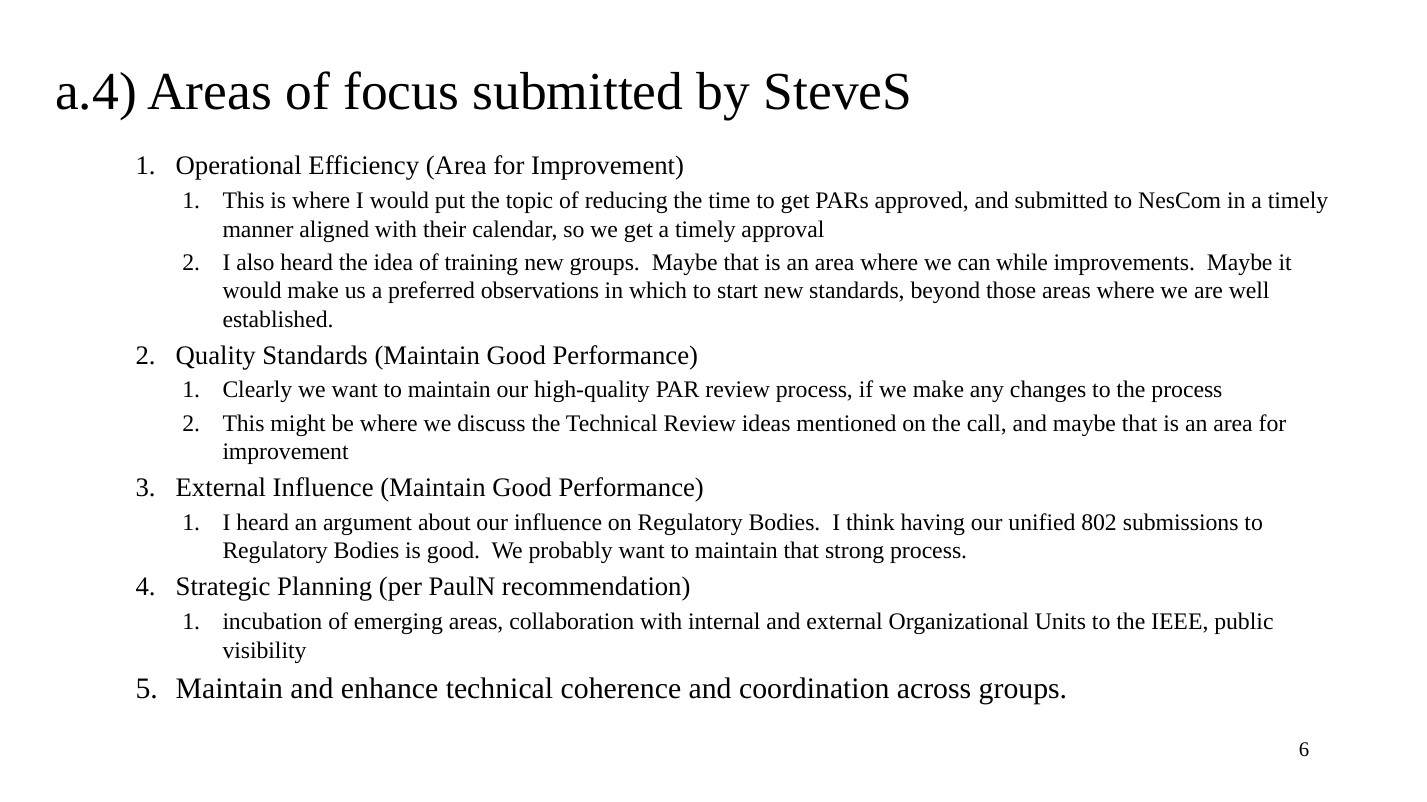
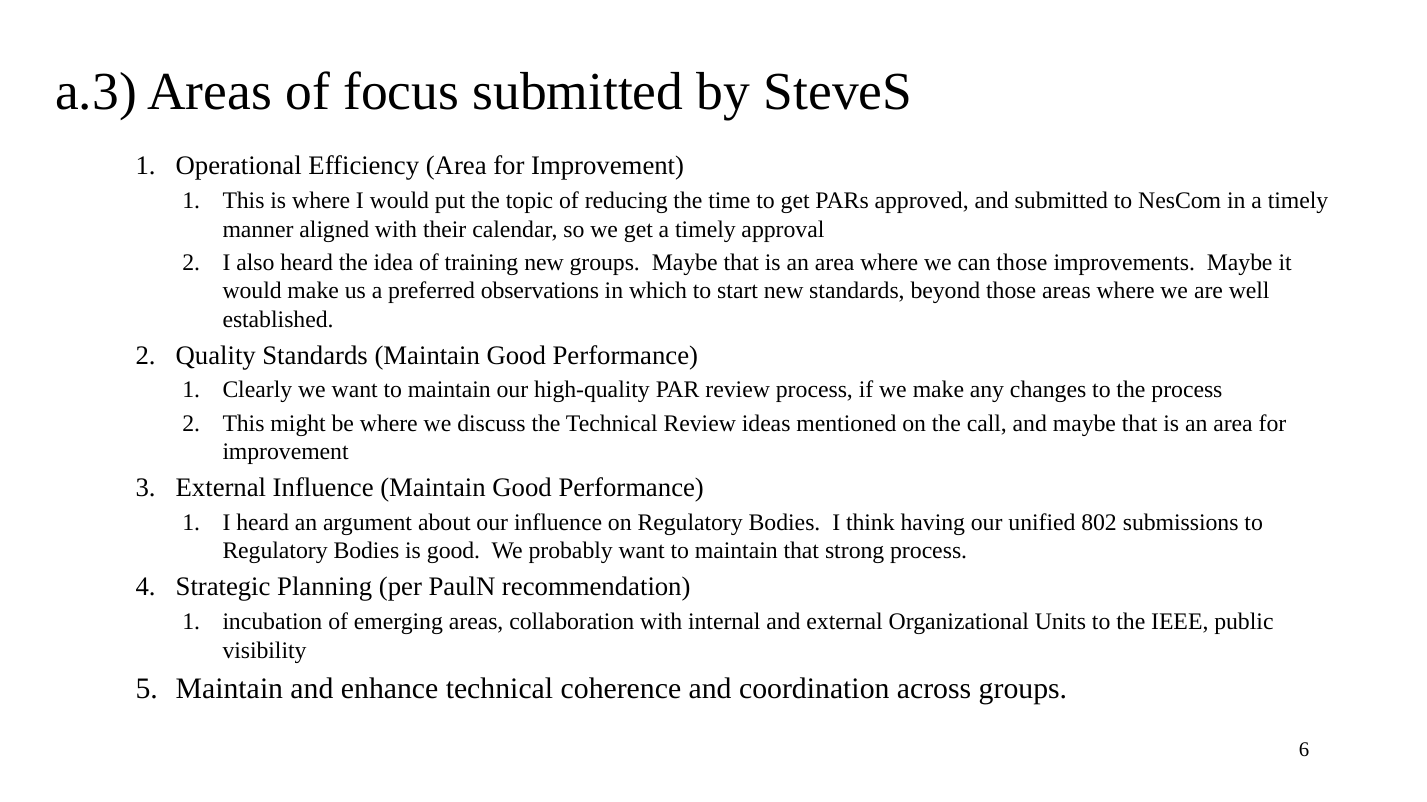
a.4: a.4 -> a.3 (96, 92)
can while: while -> those (1022, 263)
